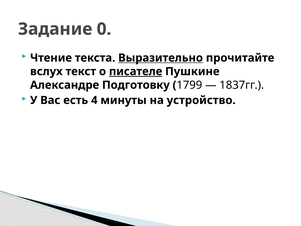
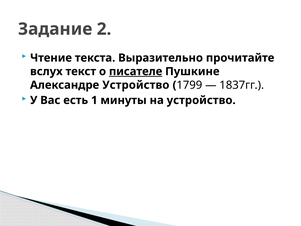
0: 0 -> 2 (104, 29)
Выразительно underline: present -> none (161, 58)
Александре Подготовку: Подготовку -> Устройство (136, 85)
4: 4 -> 1 (94, 100)
